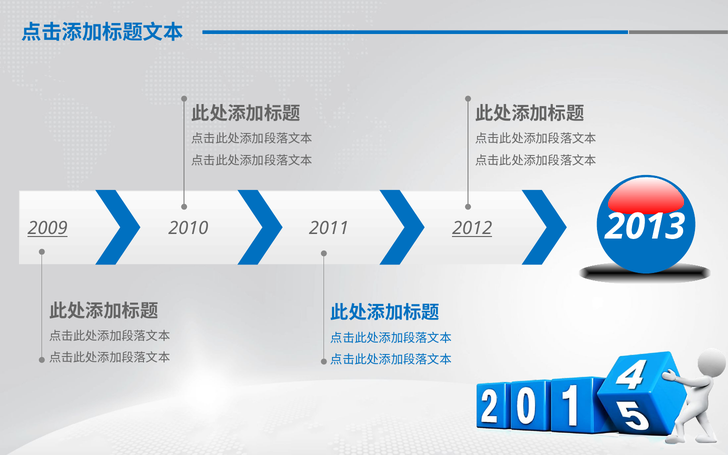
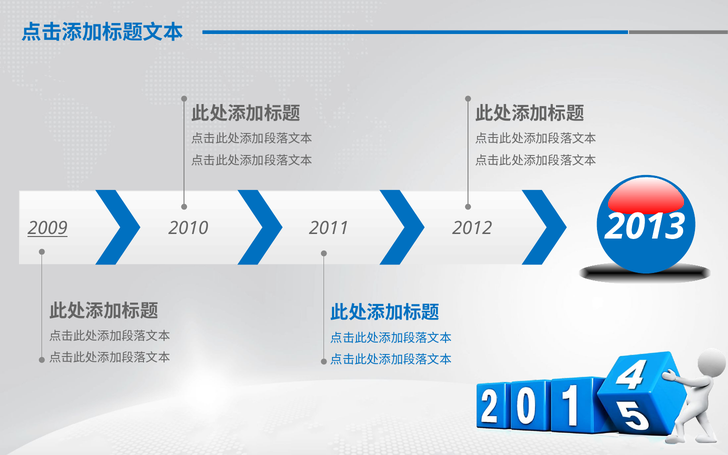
2012 underline: present -> none (472, 228)
